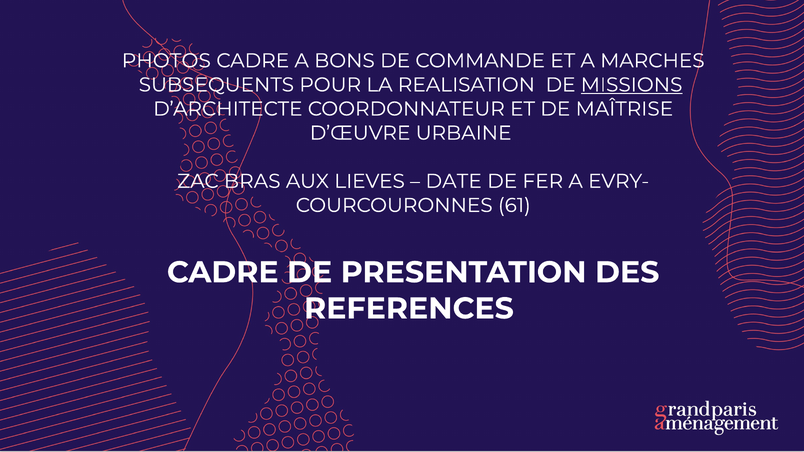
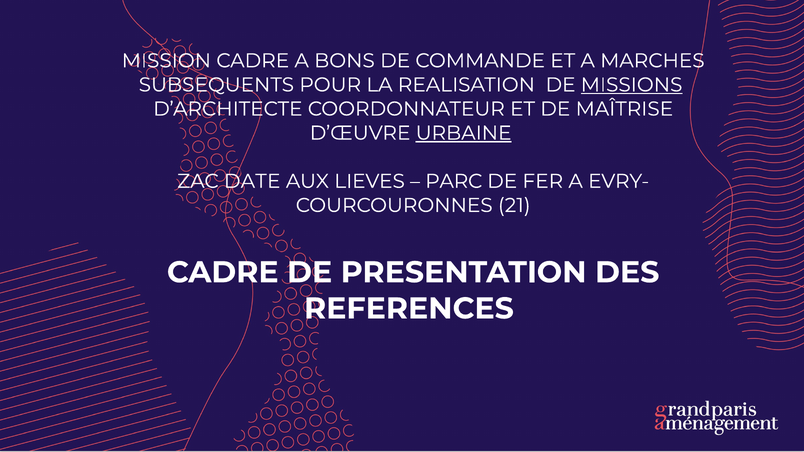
PHOTOS: PHOTOS -> MISSION (166, 61)
URBAINE underline: none -> present (464, 133)
BRAS: BRAS -> DATE (252, 181)
DATE: DATE -> PARC (454, 181)
61: 61 -> 21 (514, 205)
